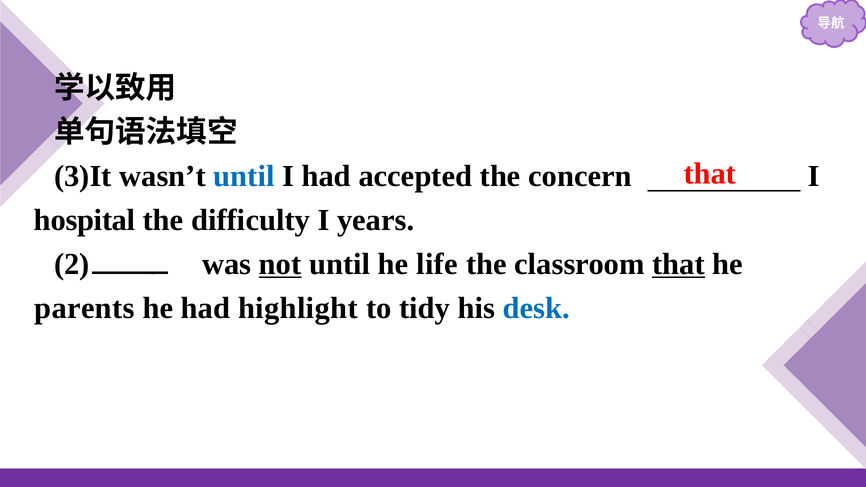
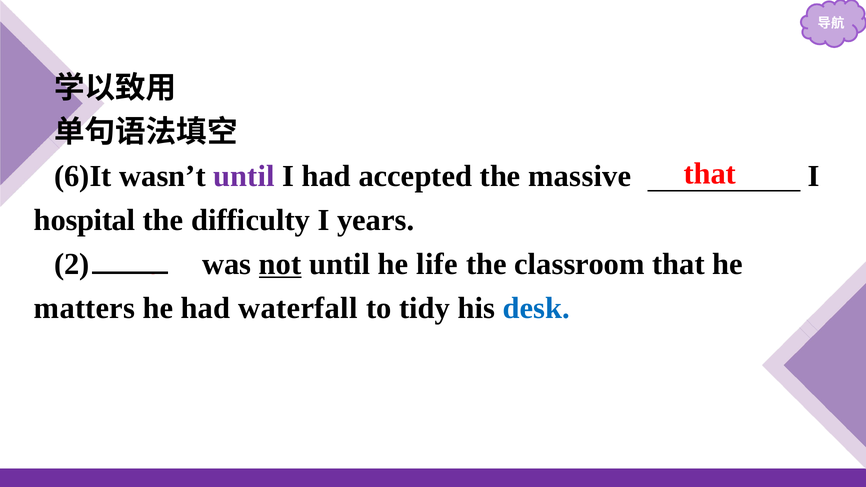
3)It: 3)It -> 6)It (83, 176)
until colour: blue -> purple (244, 176)
concern: concern -> massive (580, 176)
that underline: present -> none (679, 264)
parents: parents -> matters (84, 308)
highlight: highlight -> waterfall (298, 308)
